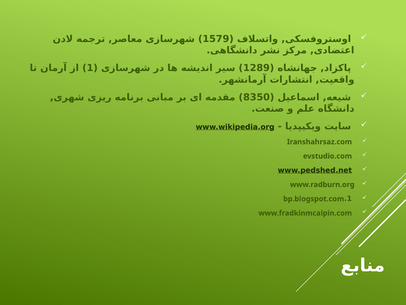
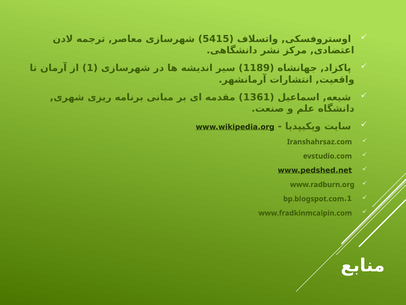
1579: 1579 -> 5415 (216, 39)
1289: 1289 -> 1189 (256, 68)
8350: 8350 -> 1361 (257, 97)
